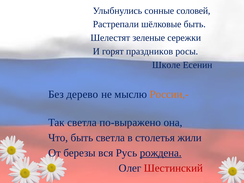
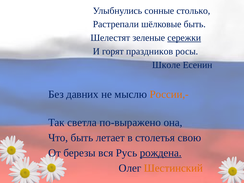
соловей: соловей -> столько (193, 11)
сережки underline: none -> present (184, 38)
дерево: дерево -> давних (82, 94)
быть светла: светла -> летает (110, 138)
жили: жили -> свою (189, 138)
Шестинский colour: red -> orange (173, 168)
